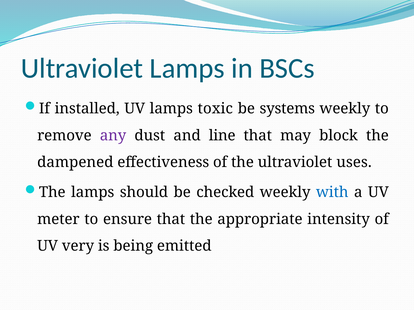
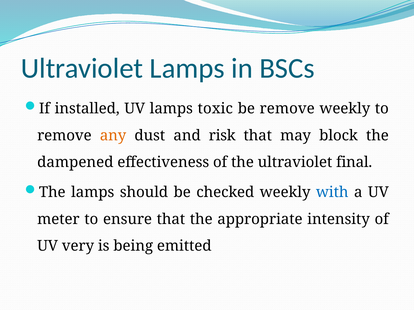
be systems: systems -> remove (287, 109)
any colour: purple -> orange (113, 136)
line: line -> risk (222, 136)
uses: uses -> final (354, 163)
